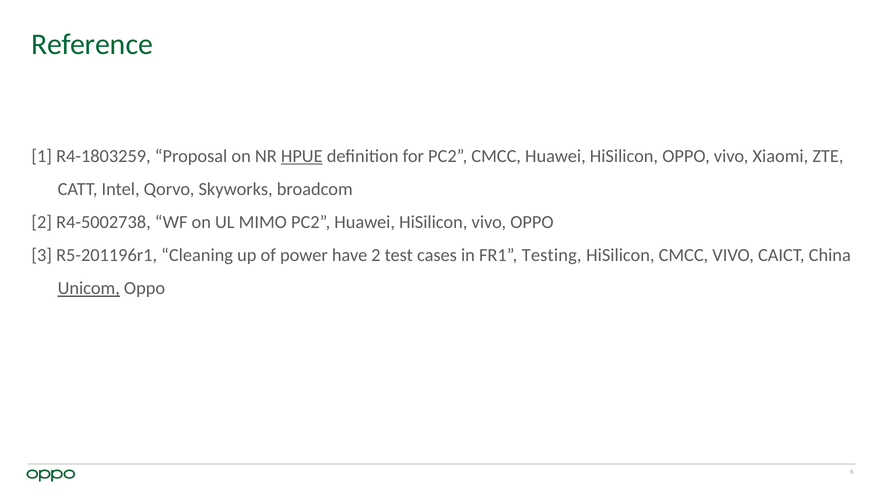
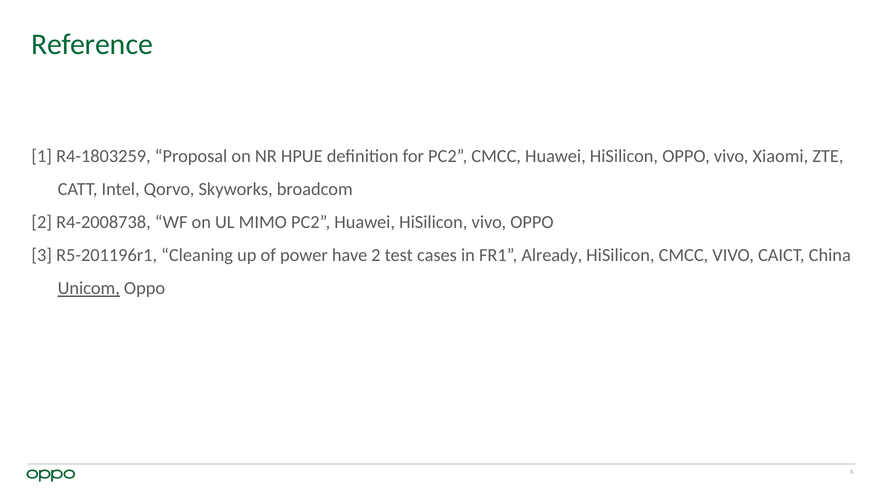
HPUE underline: present -> none (302, 156)
R4-5002738: R4-5002738 -> R4-2008738 (103, 222)
Testing: Testing -> Already (552, 255)
